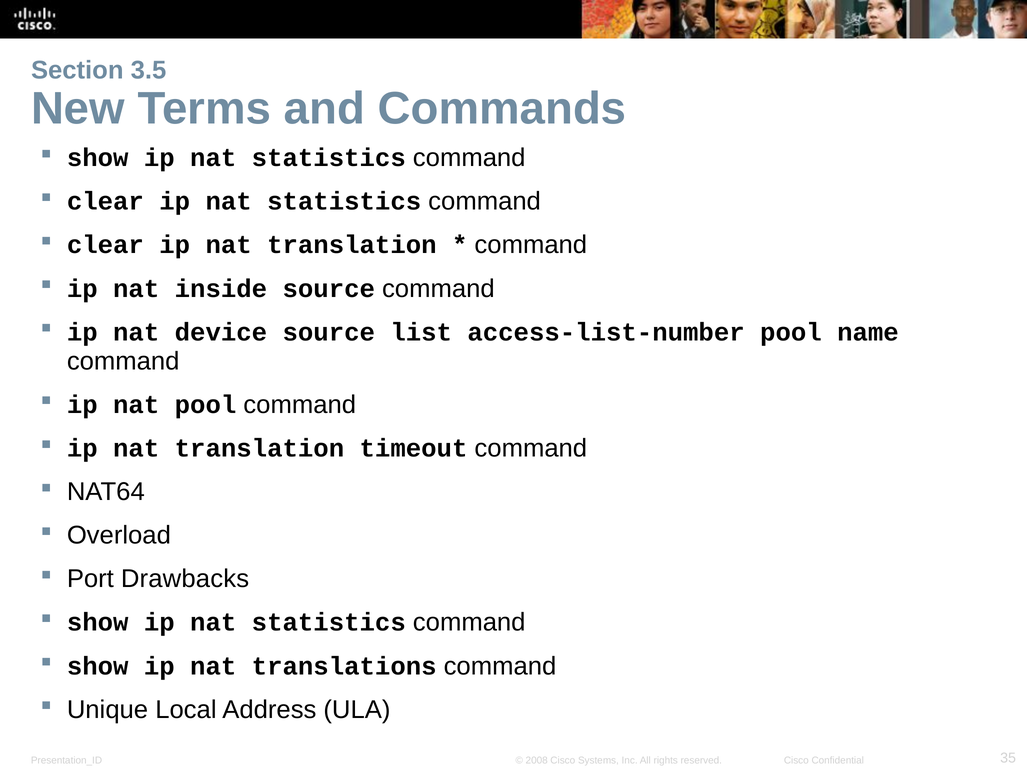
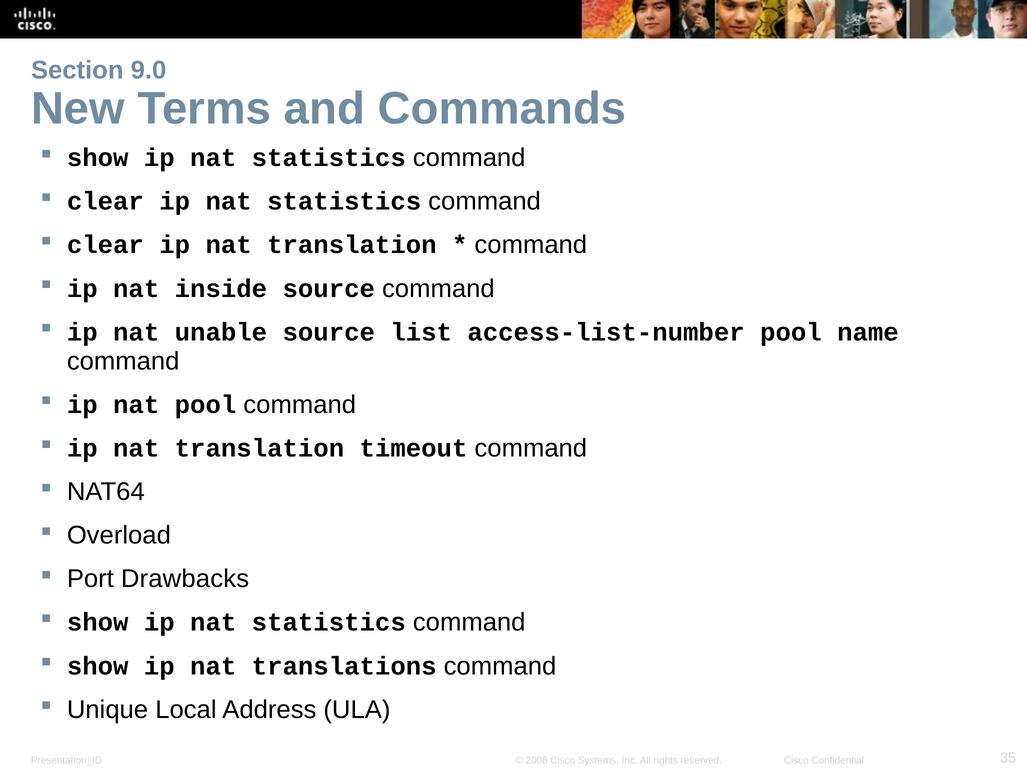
3.5: 3.5 -> 9.0 (149, 70)
device: device -> unable (221, 332)
